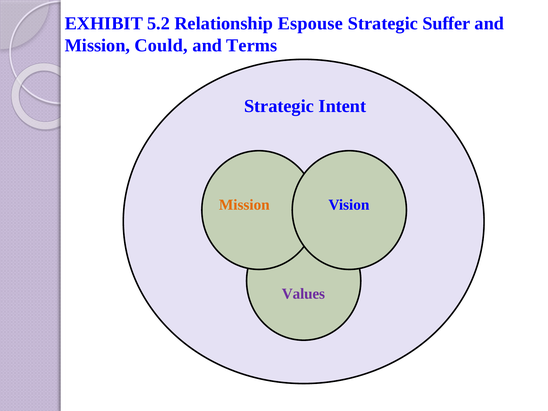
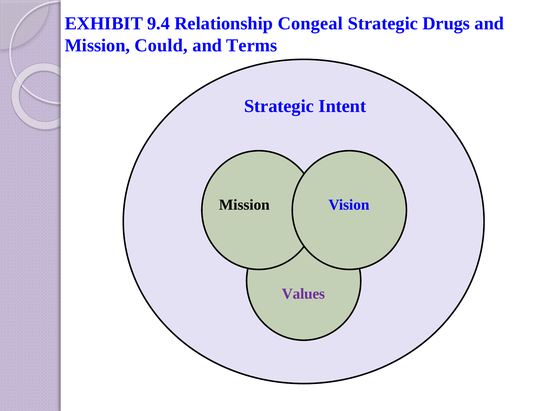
5.2: 5.2 -> 9.4 (159, 24)
Espouse: Espouse -> Congeal (310, 24)
Suffer: Suffer -> Drugs (446, 24)
Mission colour: orange -> black (244, 205)
